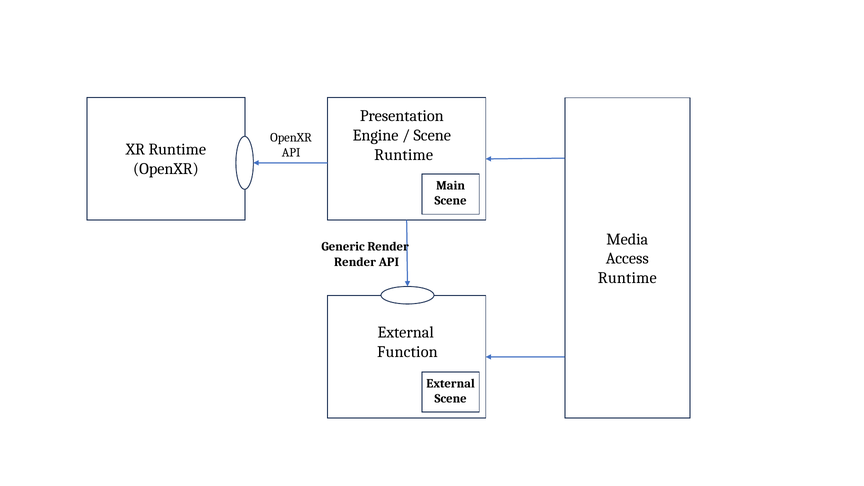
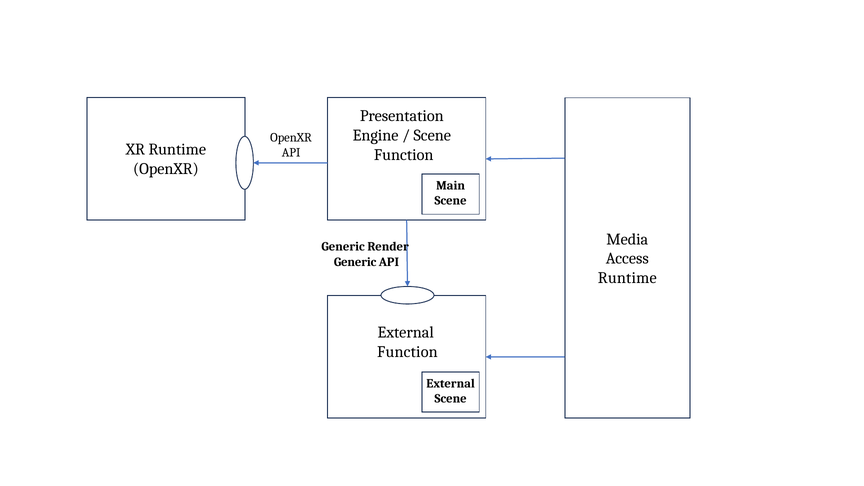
Runtime: Runtime -> Function (404, 155)
Render: Render -> Generic (355, 262)
